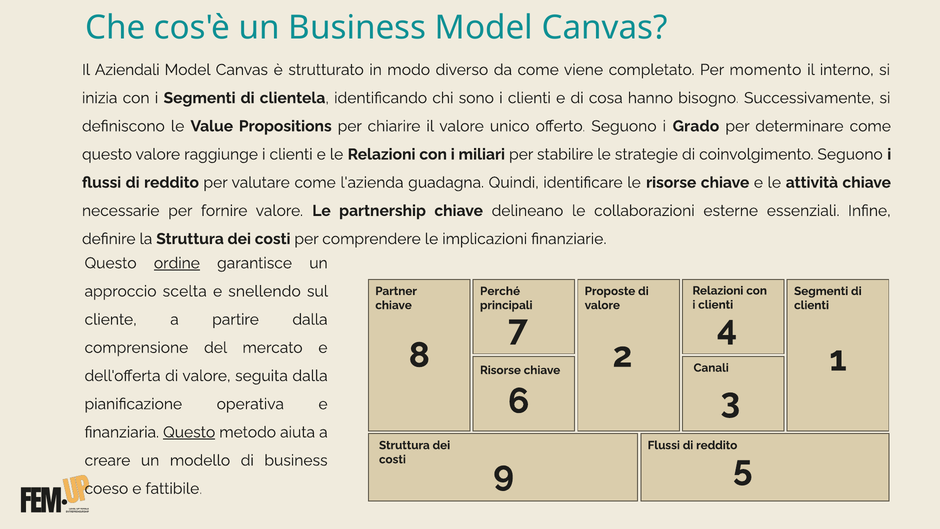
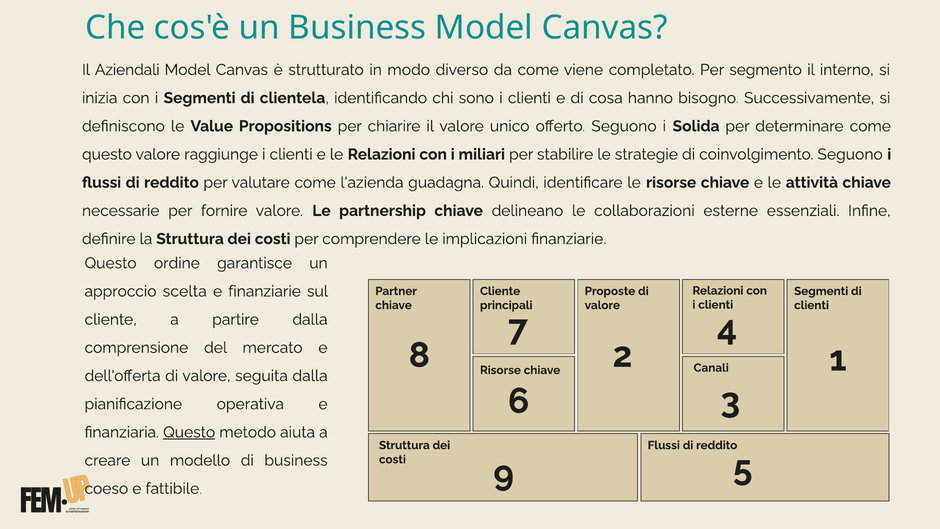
momento: momento -> segmento (766, 70)
Grado: Grado -> Solida (696, 126)
ordine underline: present -> none (177, 263)
e snellendo: snellendo -> finanziarie (265, 291)
Perché: Perché -> Cliente (500, 291)
